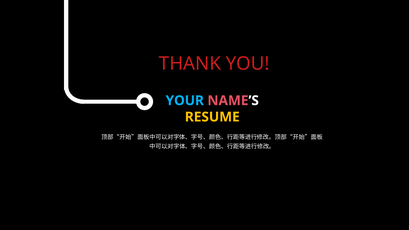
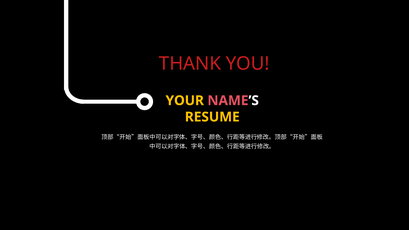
YOUR colour: light blue -> yellow (185, 101)
